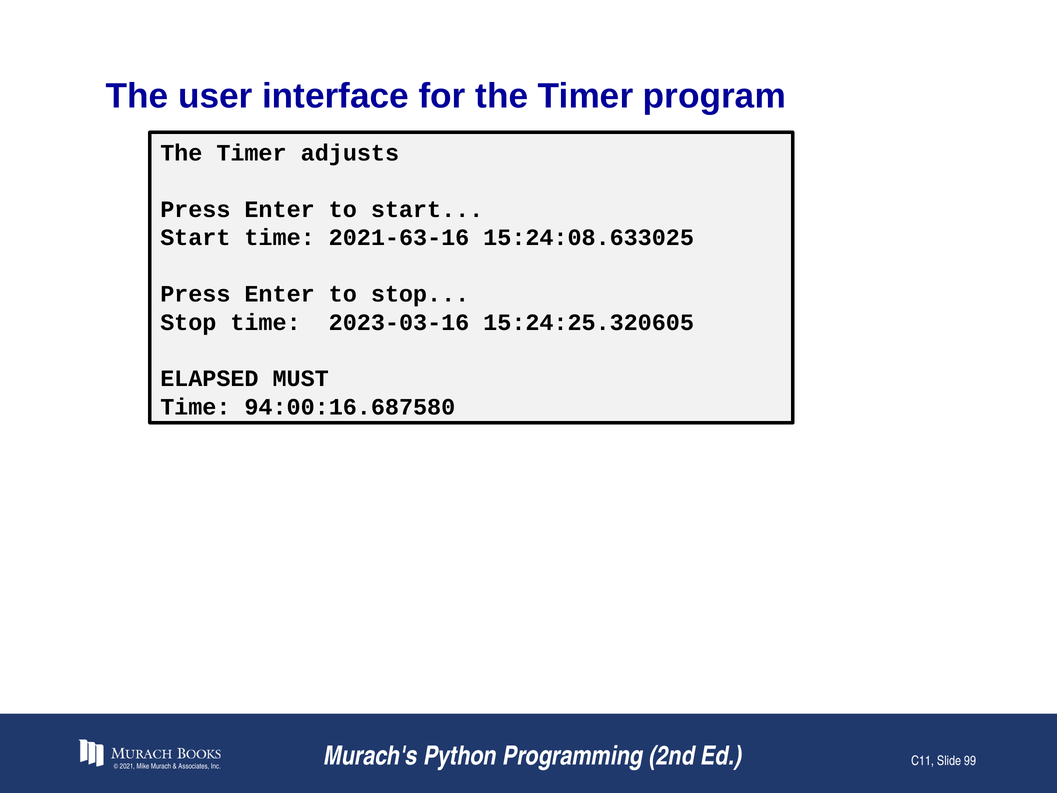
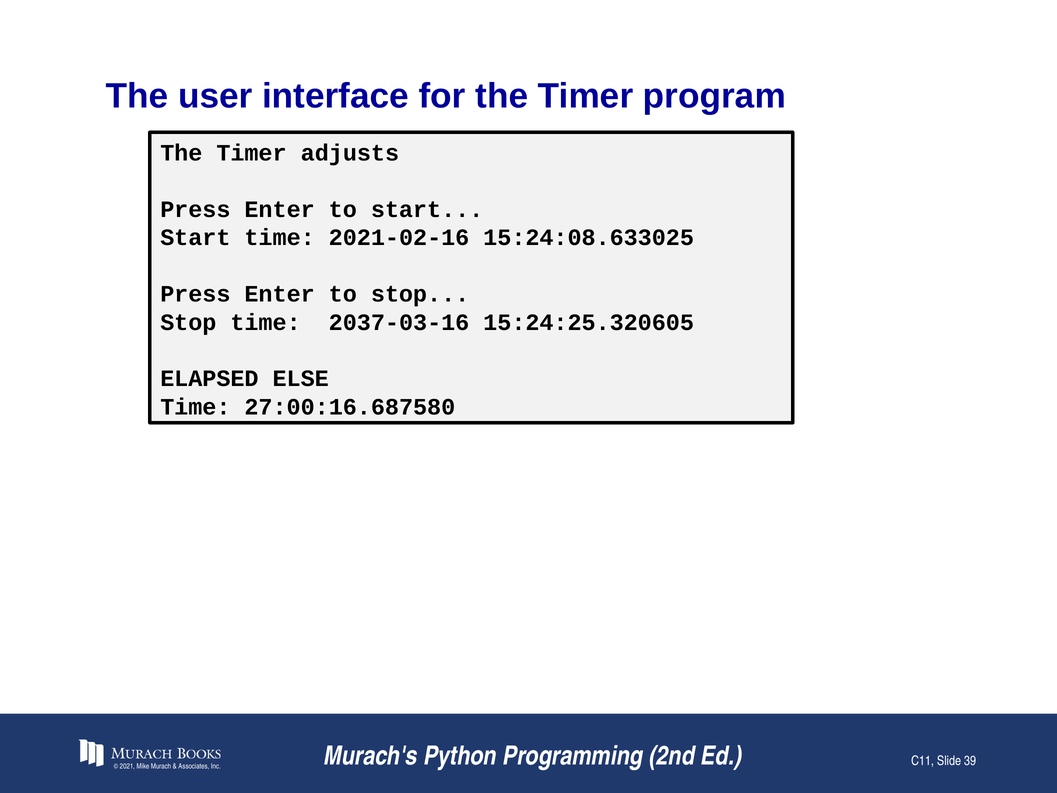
2021-63-16: 2021-63-16 -> 2021-02-16 (399, 238)
2023-03-16: 2023-03-16 -> 2037-03-16 (399, 322)
MUST: MUST -> ELSE (301, 379)
94:00:16.687580: 94:00:16.687580 -> 27:00:16.687580 (350, 407)
99: 99 -> 39 (970, 761)
